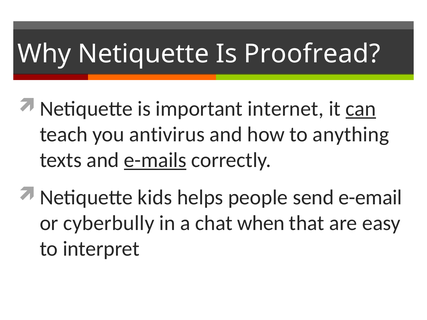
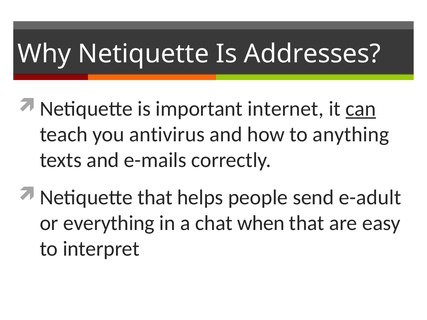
Proofread: Proofread -> Addresses (312, 54)
e-mails underline: present -> none (155, 160)
Netiquette kids: kids -> that (155, 198)
e-email: e-email -> e-adult (370, 198)
cyberbully: cyberbully -> everything (109, 223)
